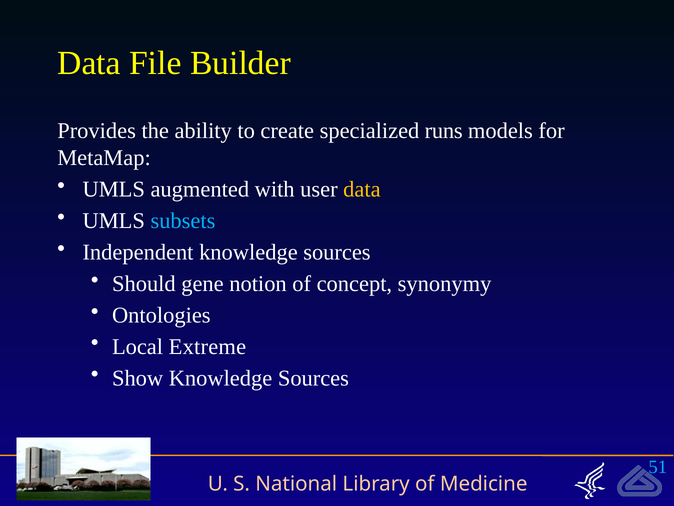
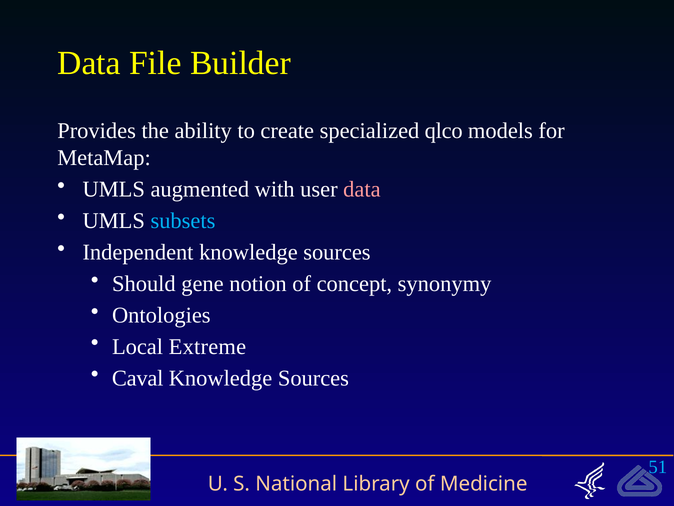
runs: runs -> qlco (444, 131)
data colour: yellow -> pink (362, 189)
Show: Show -> Caval (138, 378)
